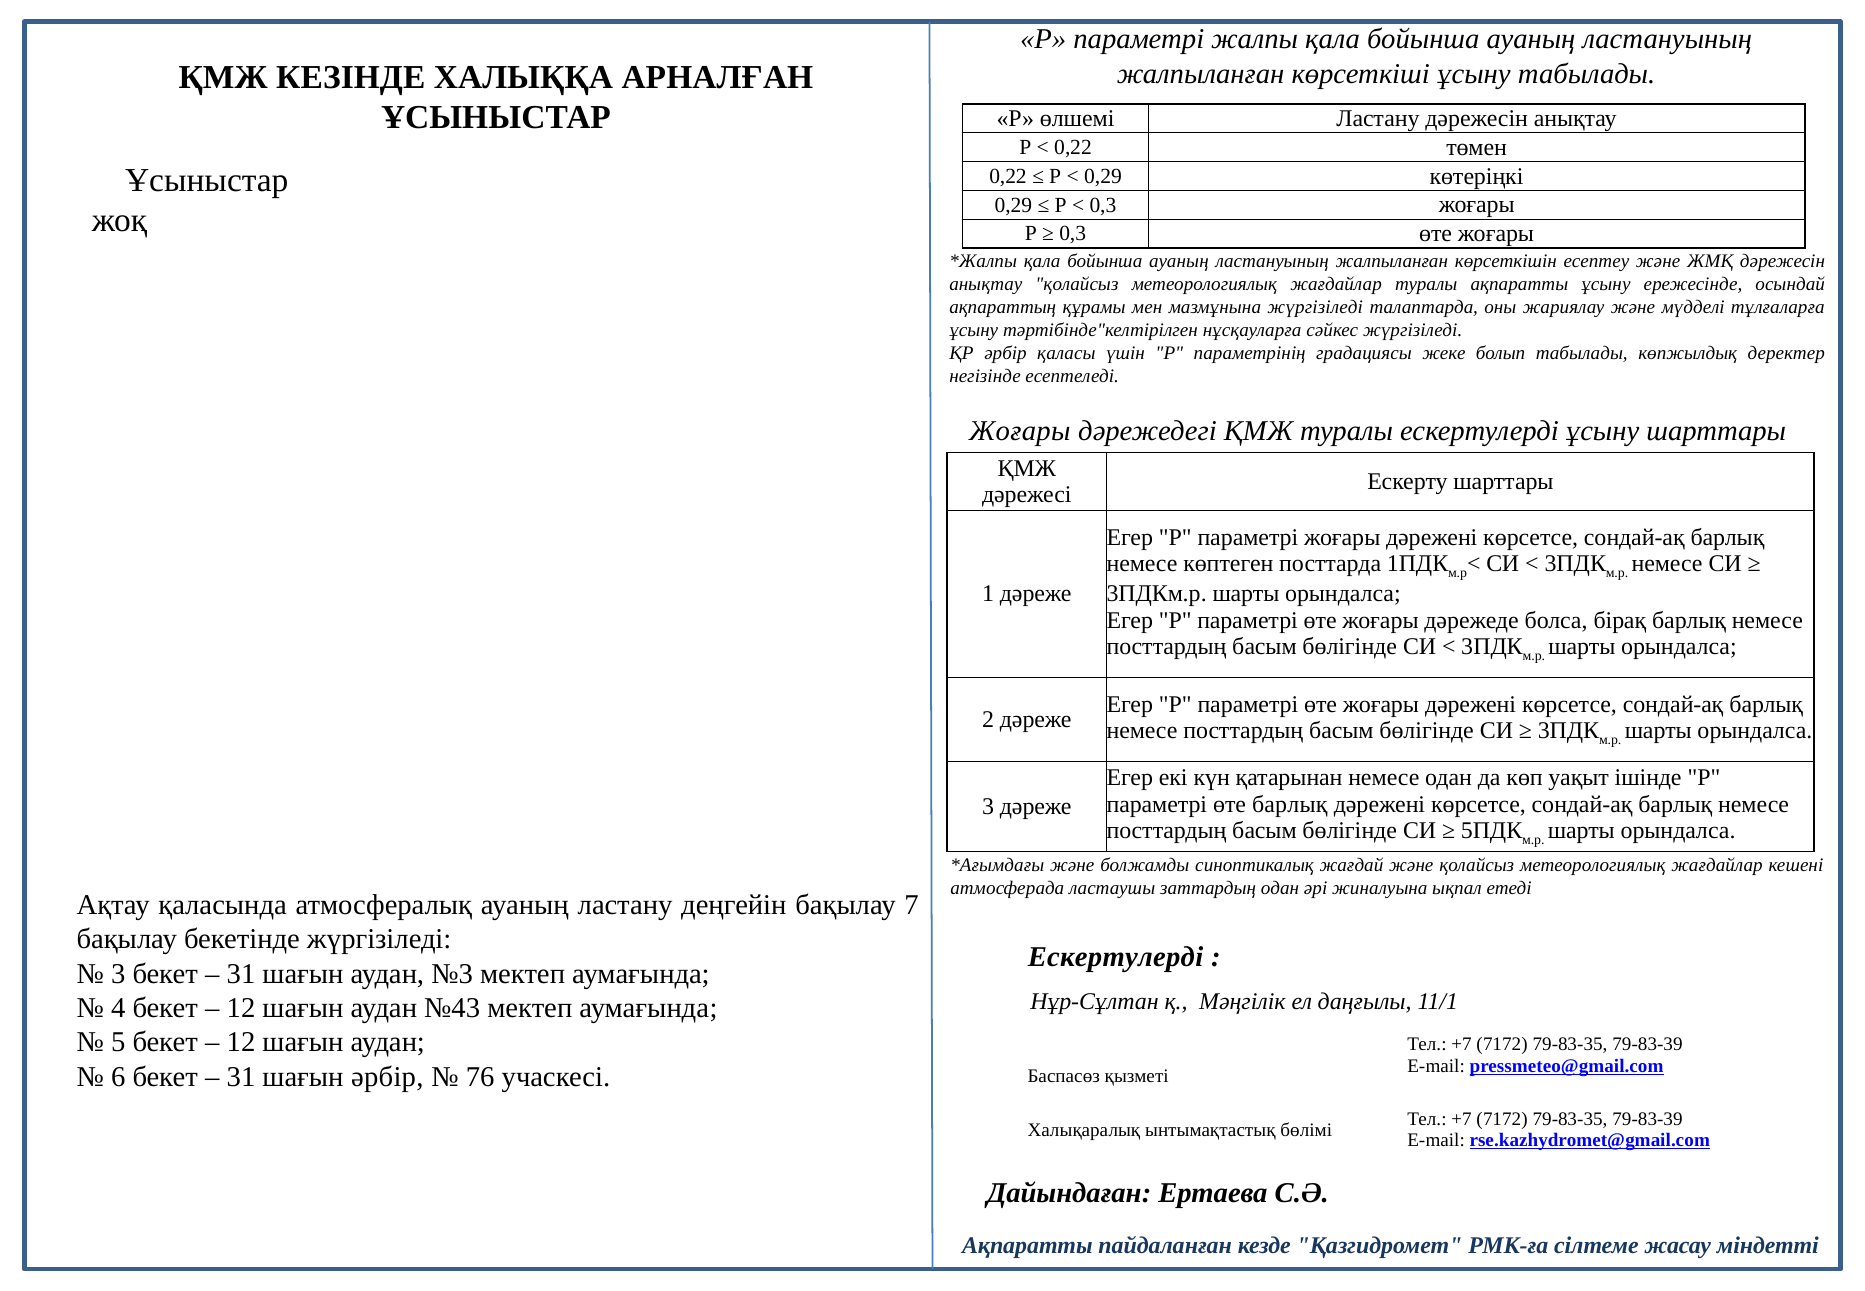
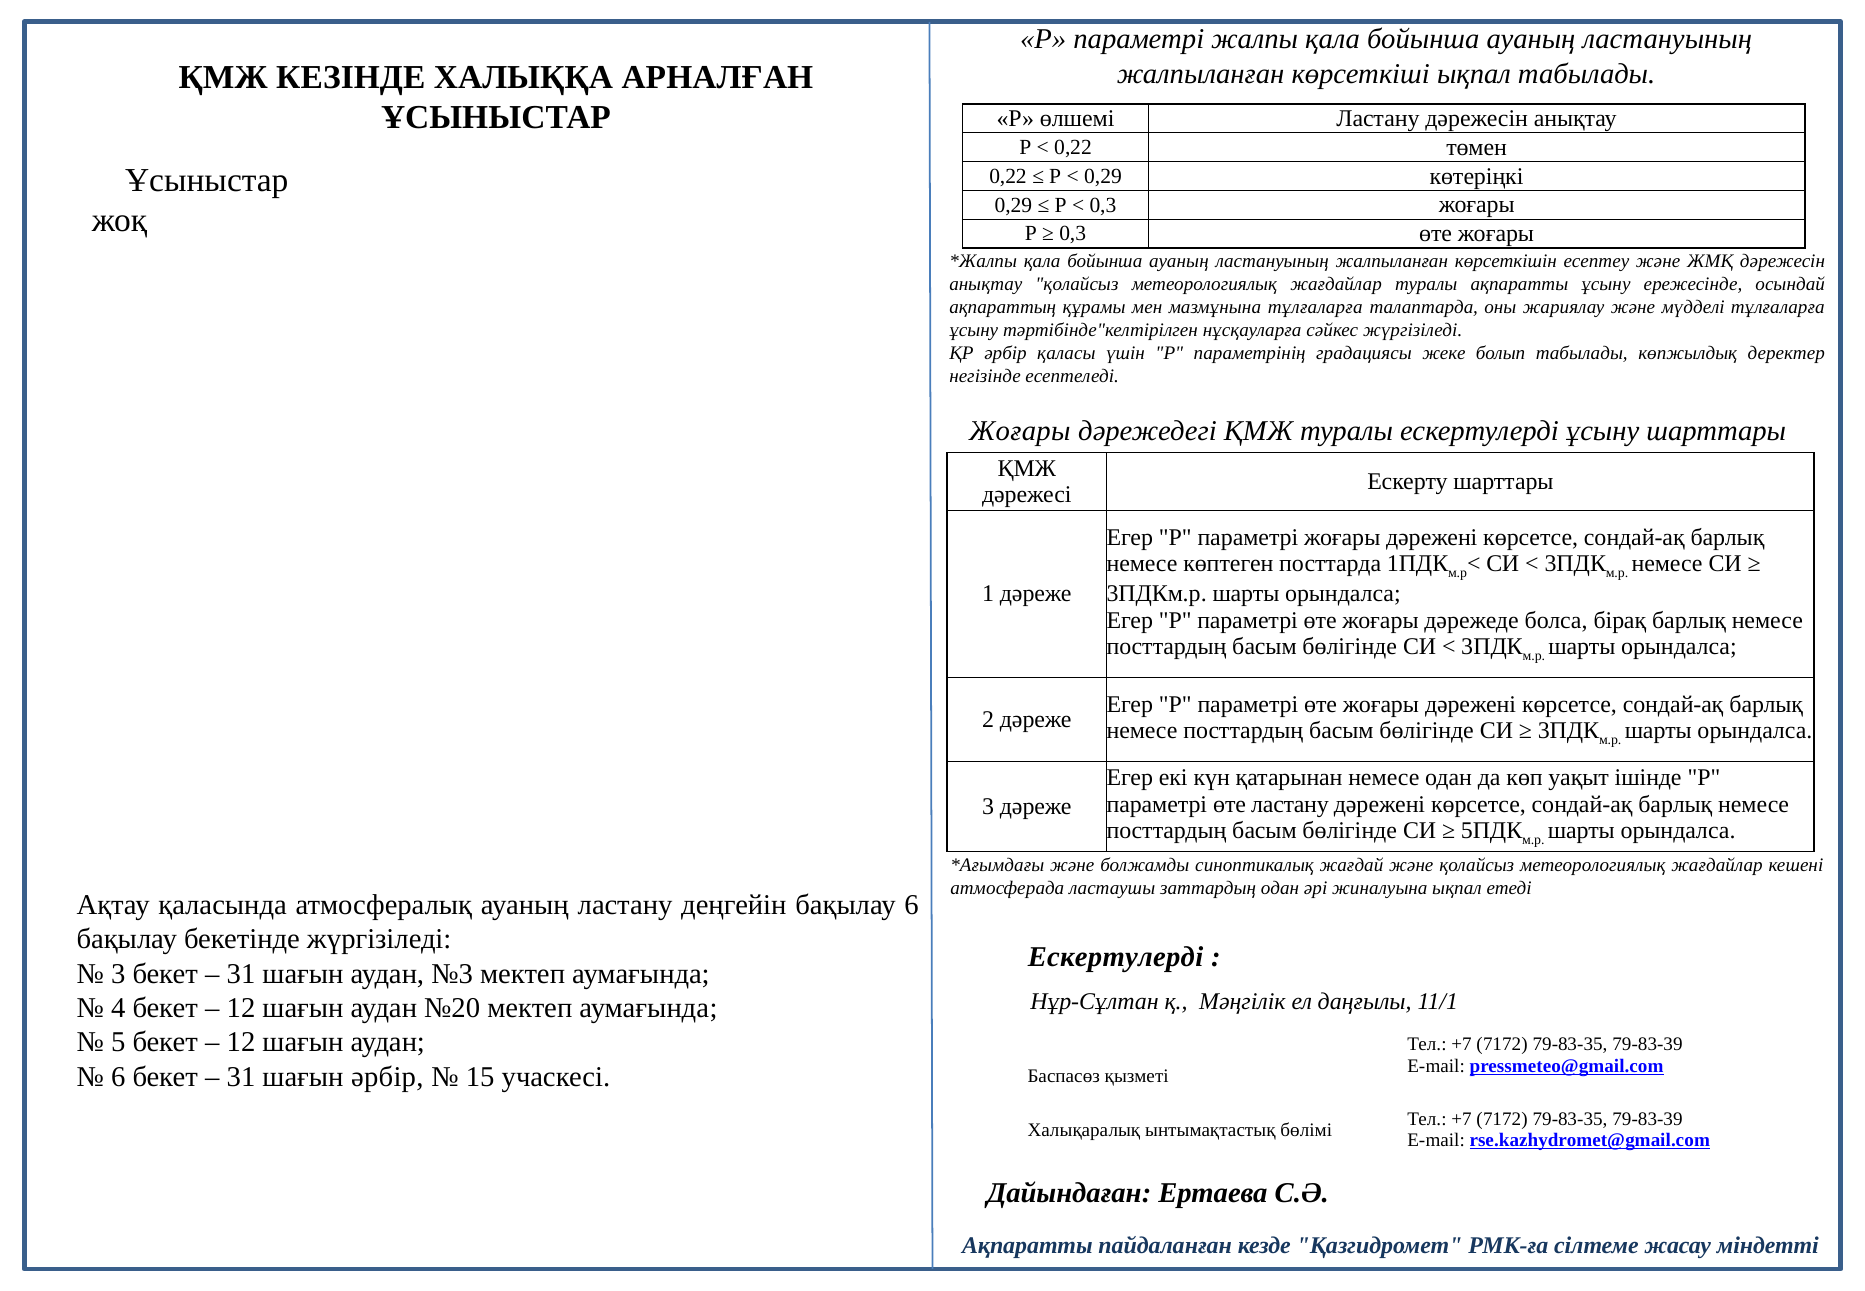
көрсеткіші ұсыну: ұсыну -> ықпал (1474, 74)
мазмұнына жүргізіледі: жүргізіледі -> тұлғаларға (1315, 307)
өте барлық: барлық -> ластану (1290, 805)
бақылау 7: 7 -> 6 (911, 905)
№43: №43 -> №20 (452, 1008)
76: 76 -> 15 (480, 1077)
